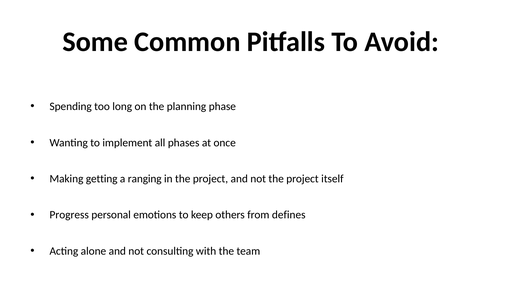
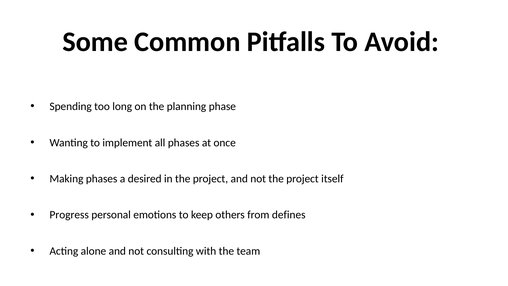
Making getting: getting -> phases (102, 179)
ranging: ranging -> desired (145, 179)
